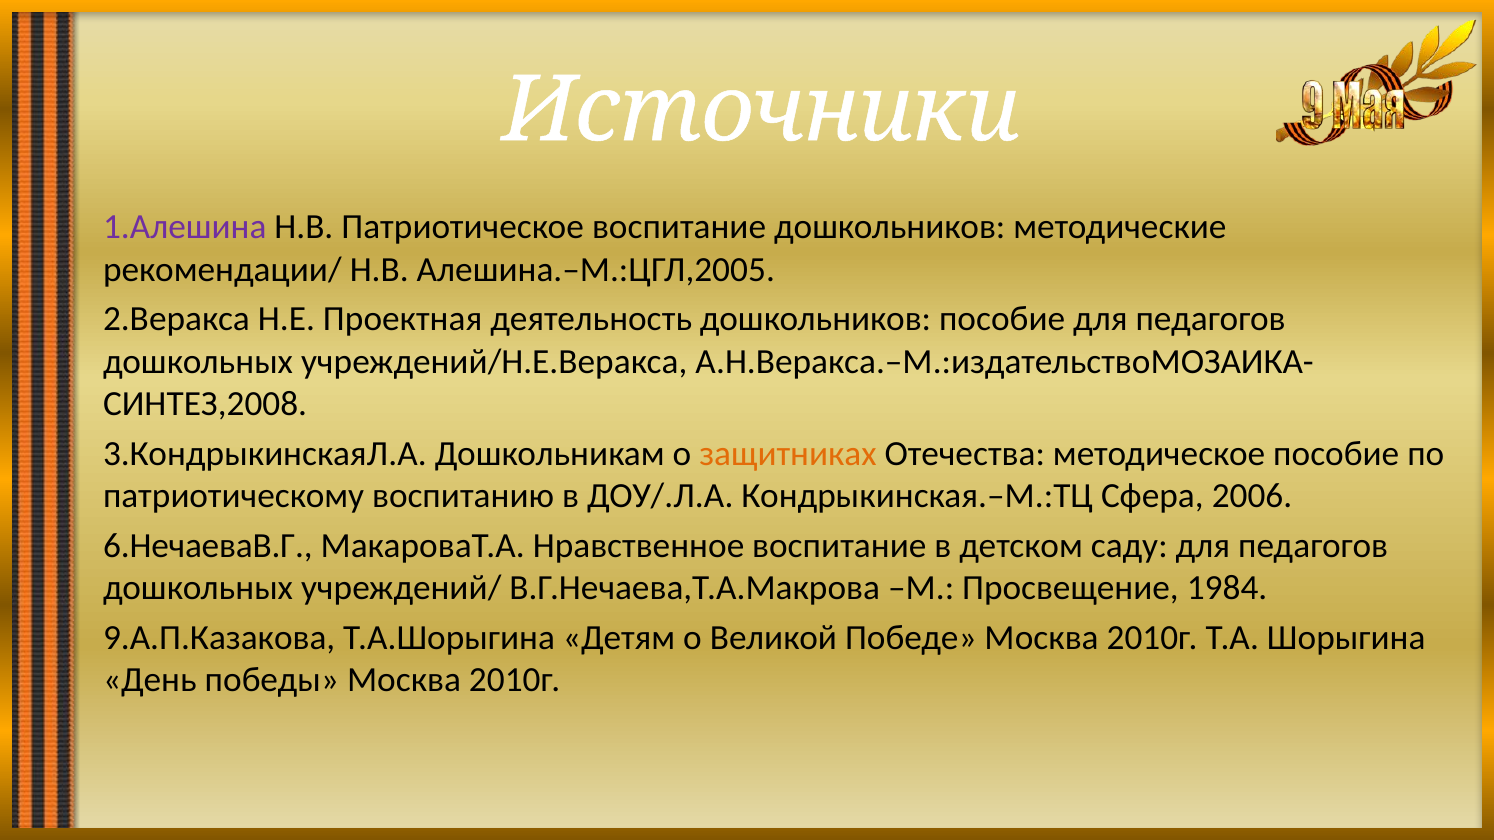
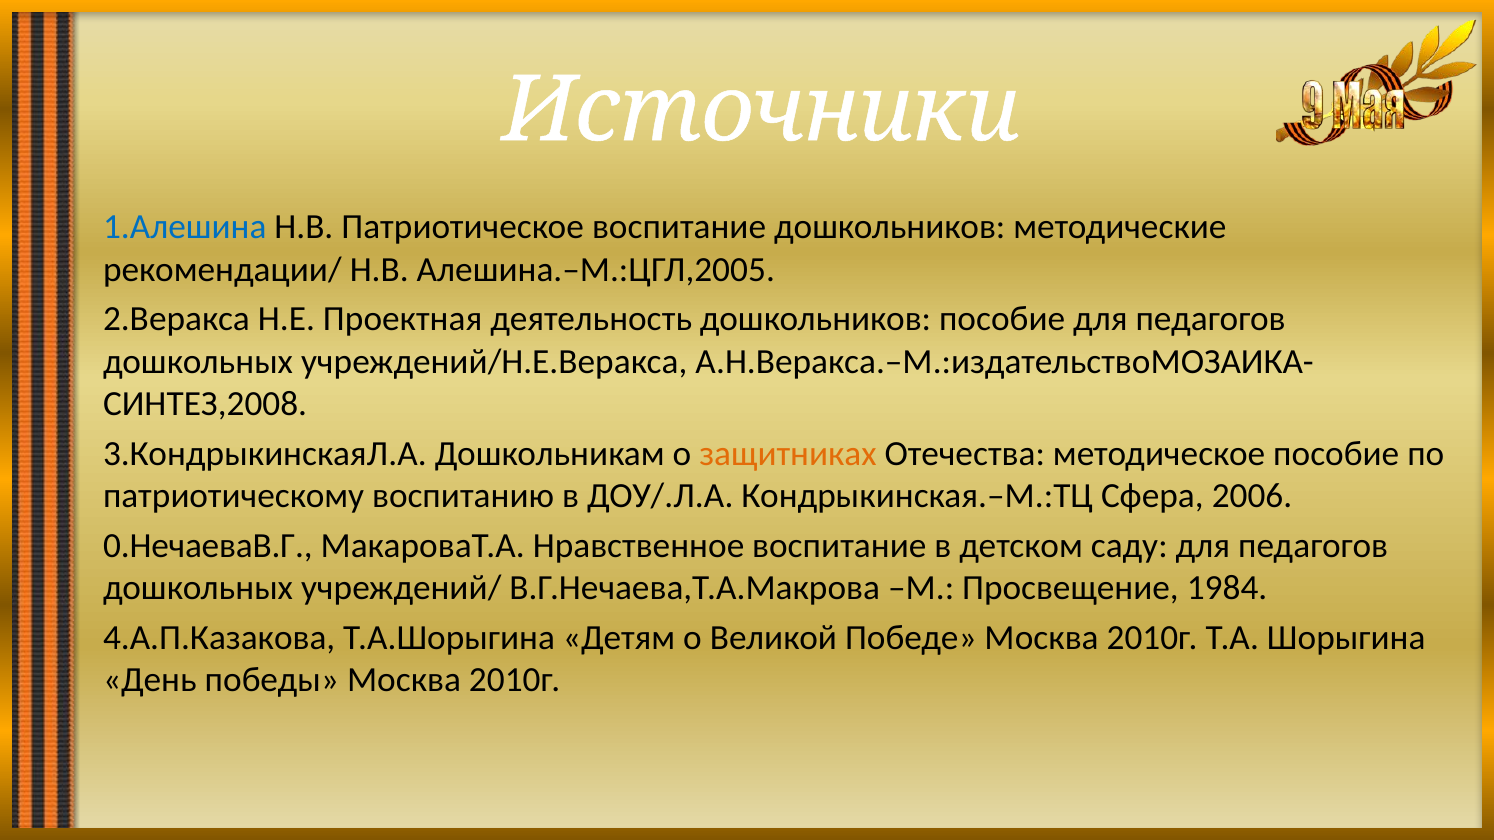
1.Алешина colour: purple -> blue (185, 227)
6.НечаеваВ.Г: 6.НечаеваВ.Г -> 0.НечаеваВ.Г (208, 546)
9.А.П.Казакова: 9.А.П.Казакова -> 4.А.П.Казакова (219, 638)
